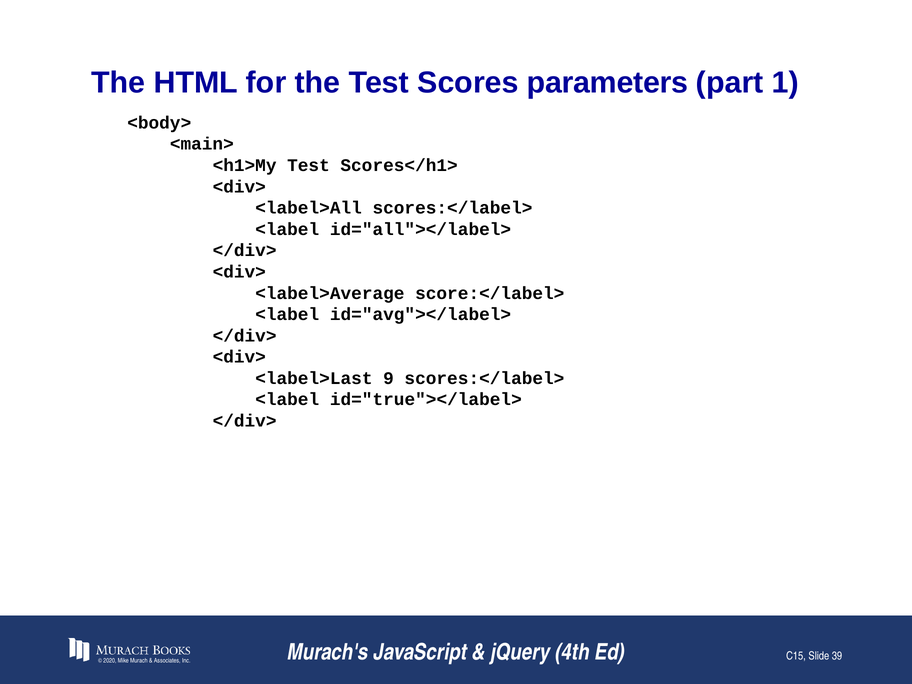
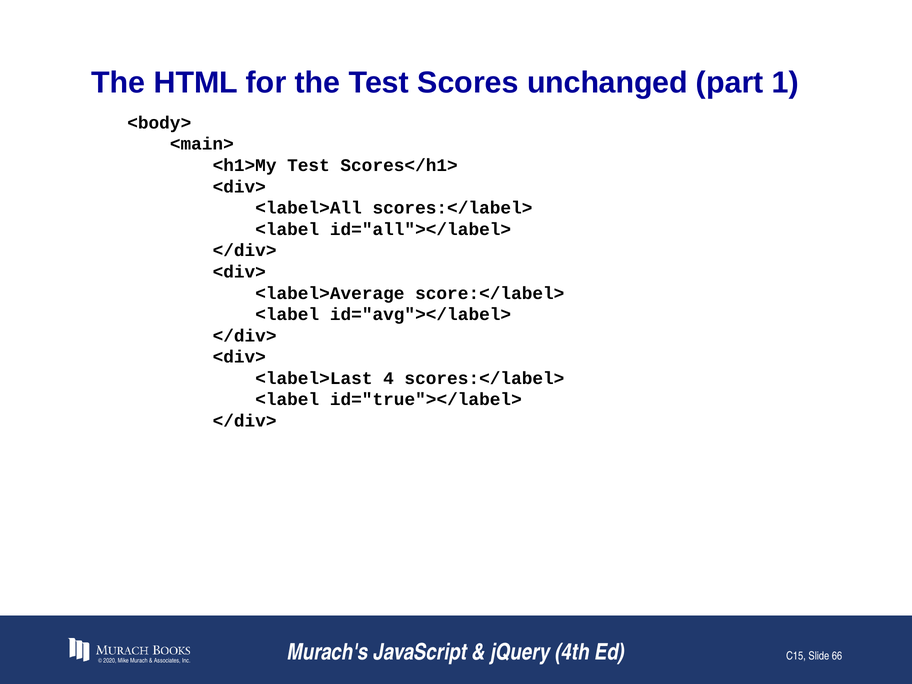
parameters: parameters -> unchanged (607, 83)
9: 9 -> 4 (388, 378)
39: 39 -> 66 (837, 656)
